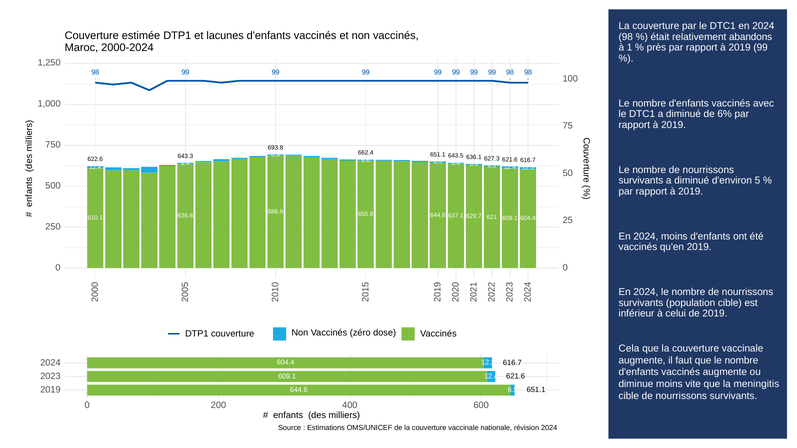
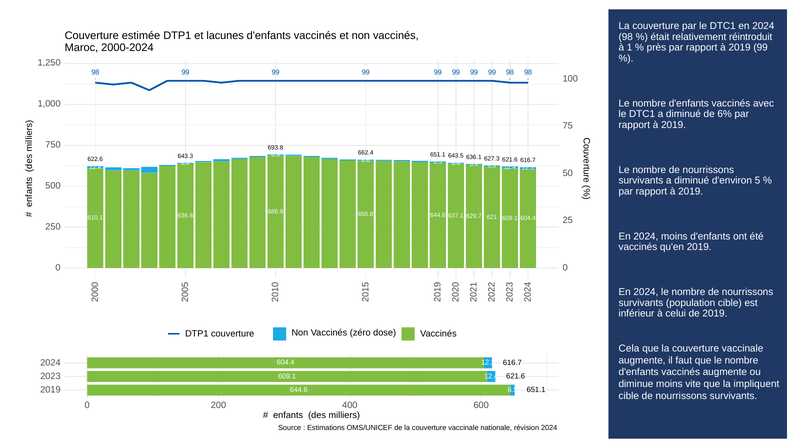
abandons: abandons -> réintroduit (751, 37)
meningitis: meningitis -> impliquent (756, 384)
